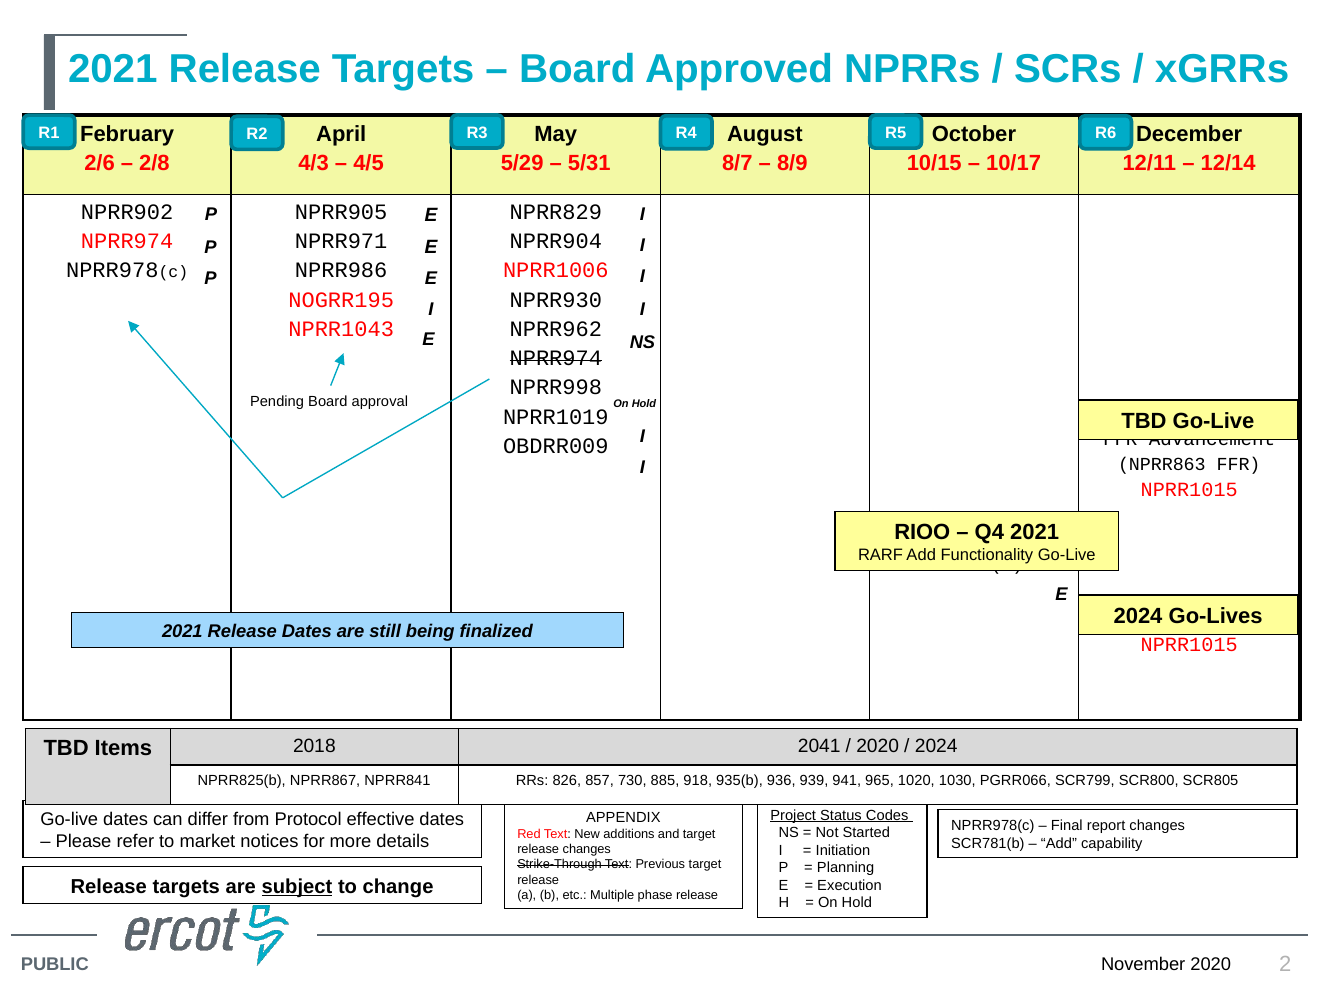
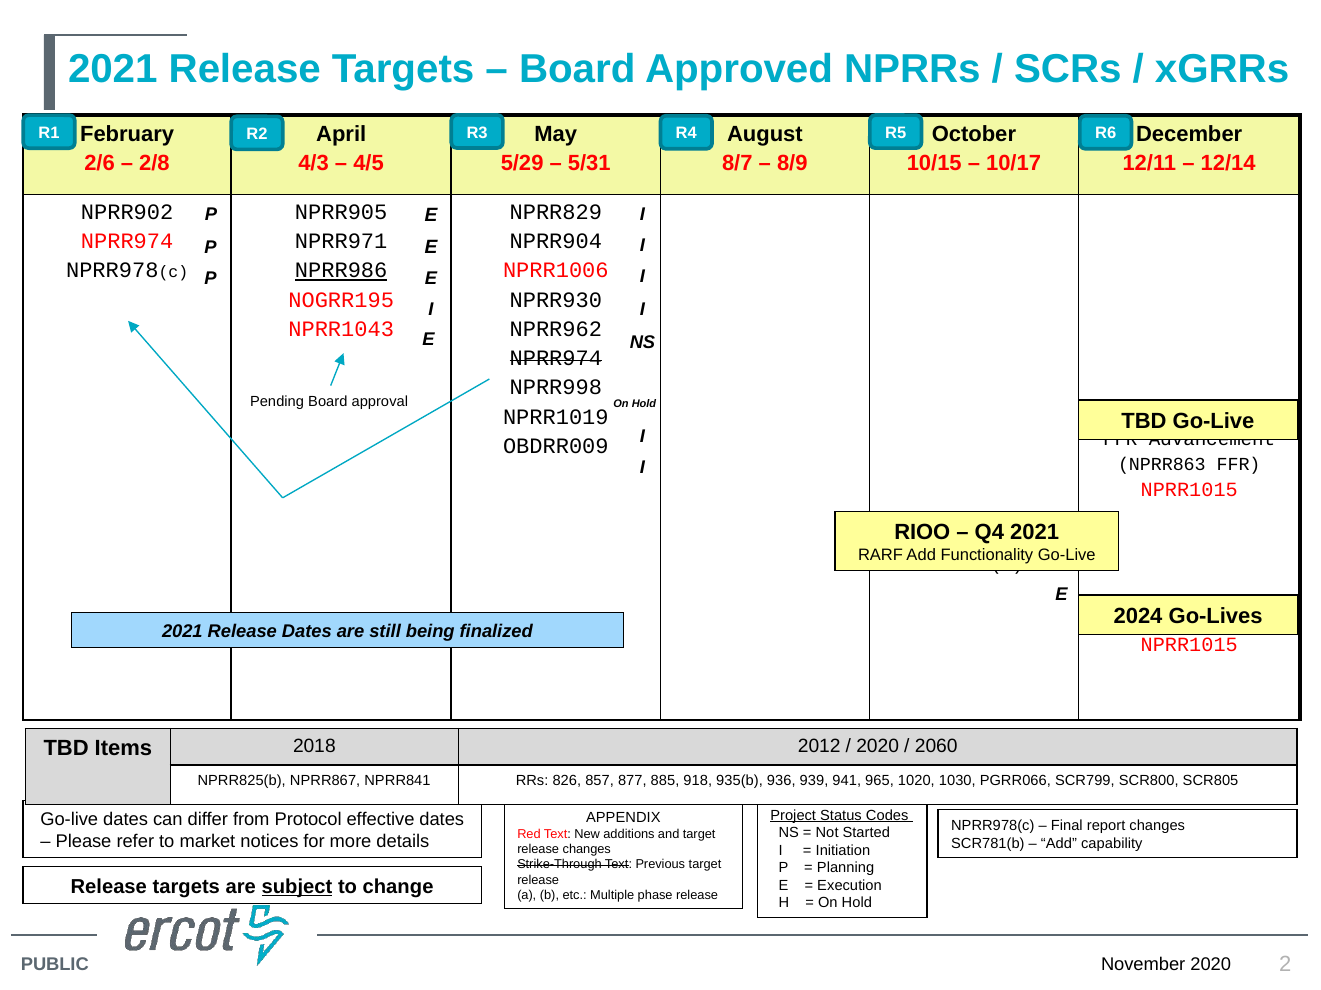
NPRR986 underline: none -> present (341, 271)
2041: 2041 -> 2012 (819, 747)
2024: 2024 -> 2060 (936, 747)
730: 730 -> 877 (632, 781)
